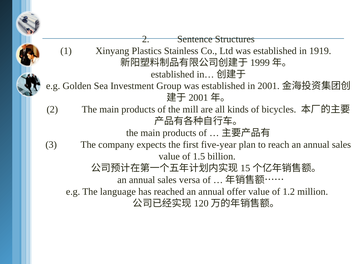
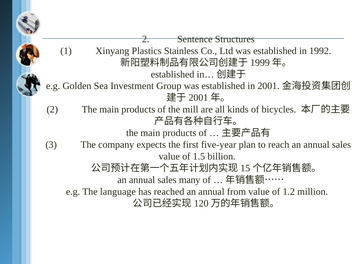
1919: 1919 -> 1992 (320, 51)
versa: versa -> many (190, 180)
offer: offer -> from (236, 192)
